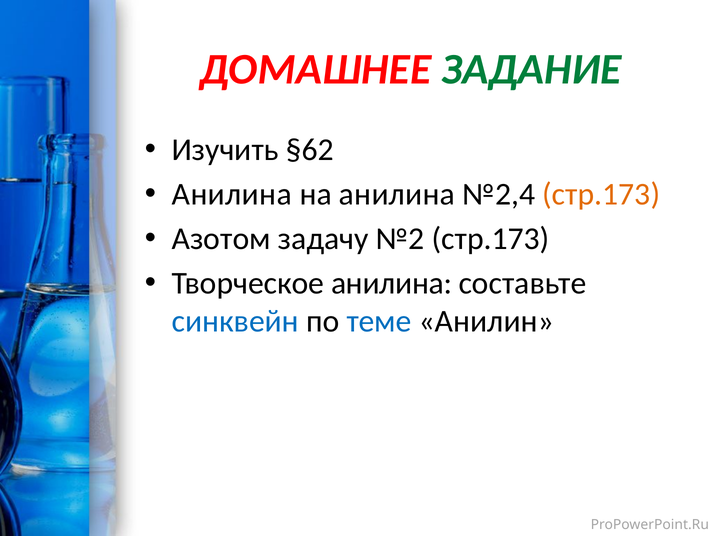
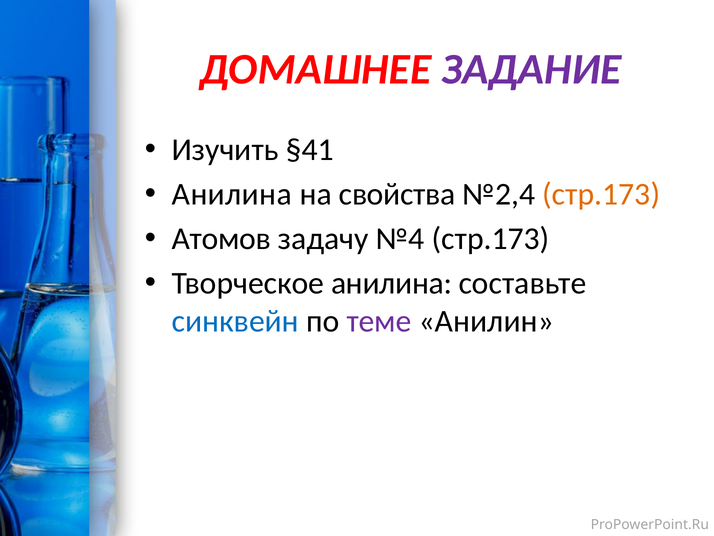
ЗАДАНИЕ colour: green -> purple (531, 69)
§62: §62 -> §41 (310, 150)
на анилина: анилина -> свойства (397, 194)
Азотом: Азотом -> Атомов (221, 239)
№2: №2 -> №4 (400, 239)
теме colour: blue -> purple (379, 321)
